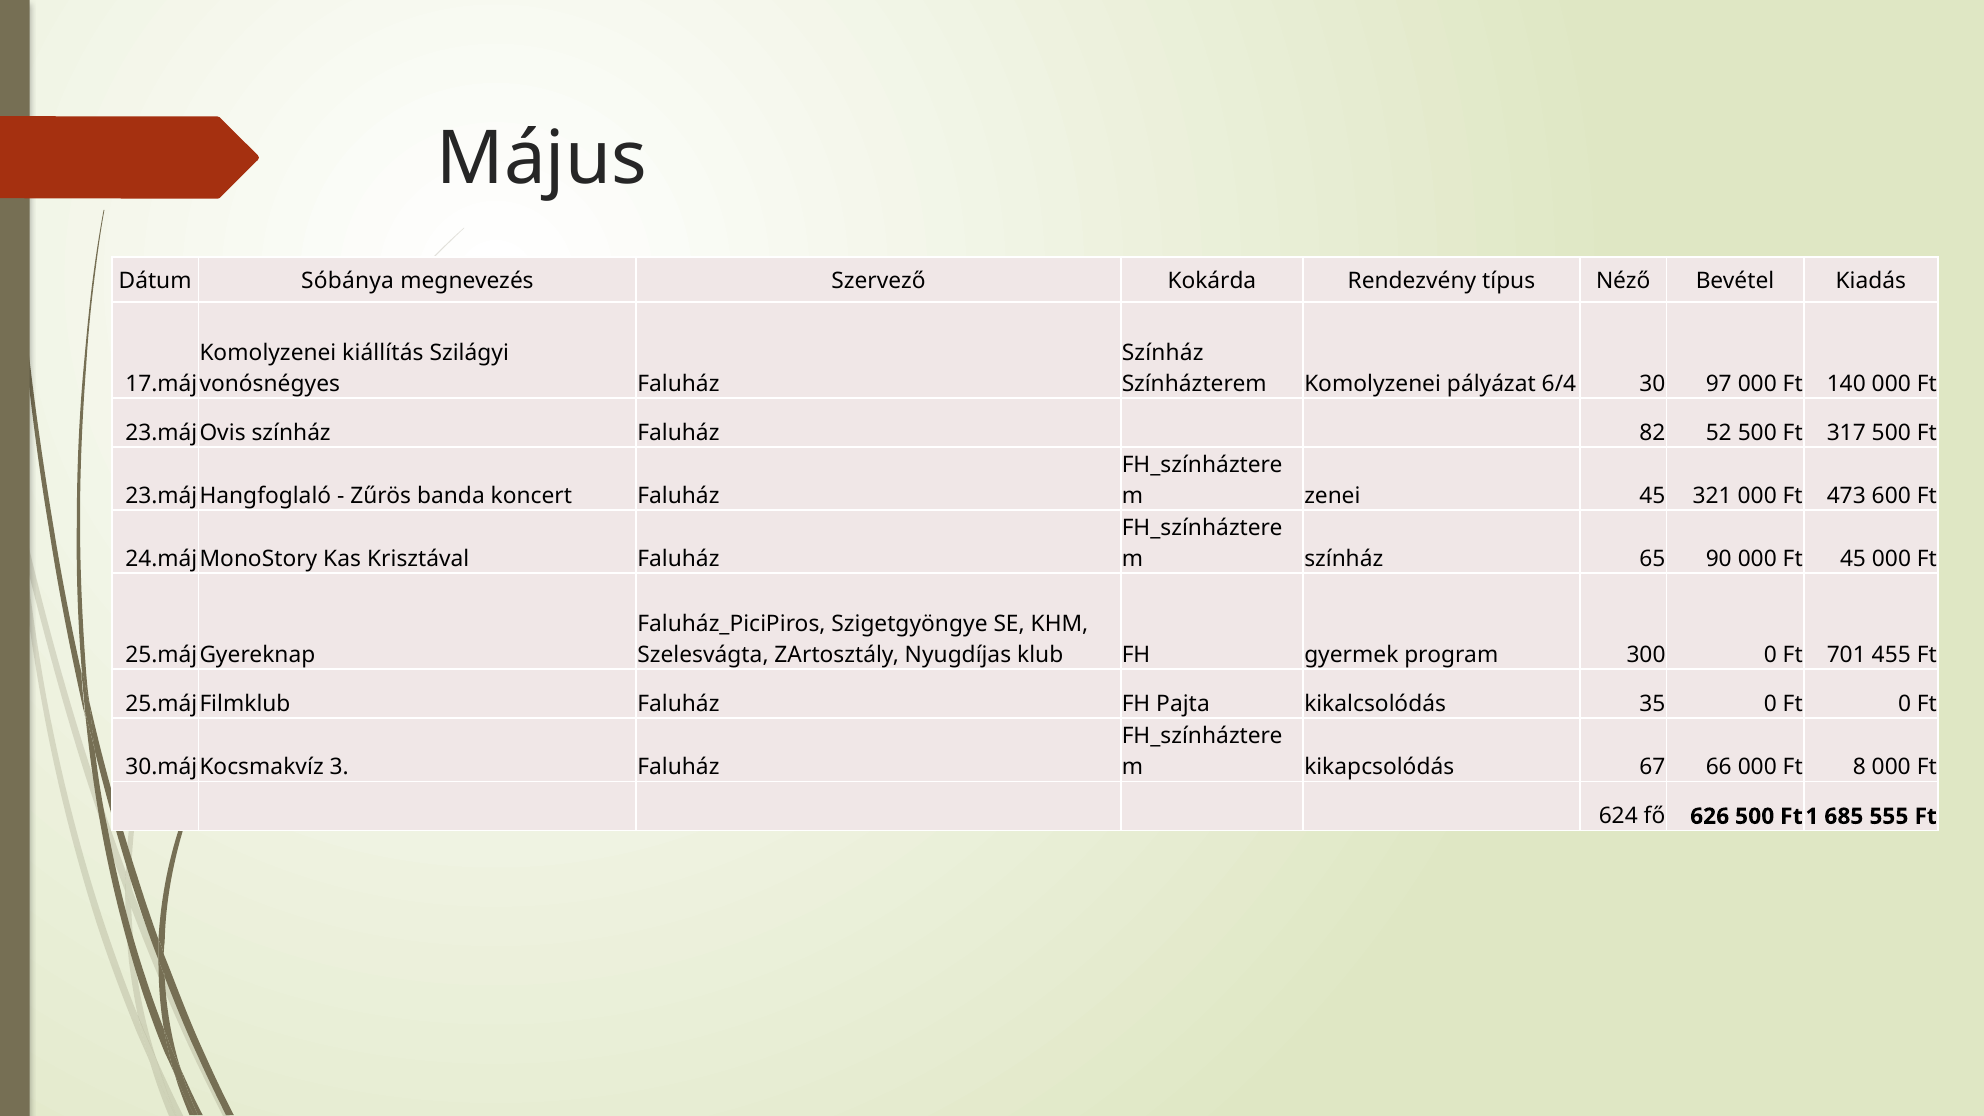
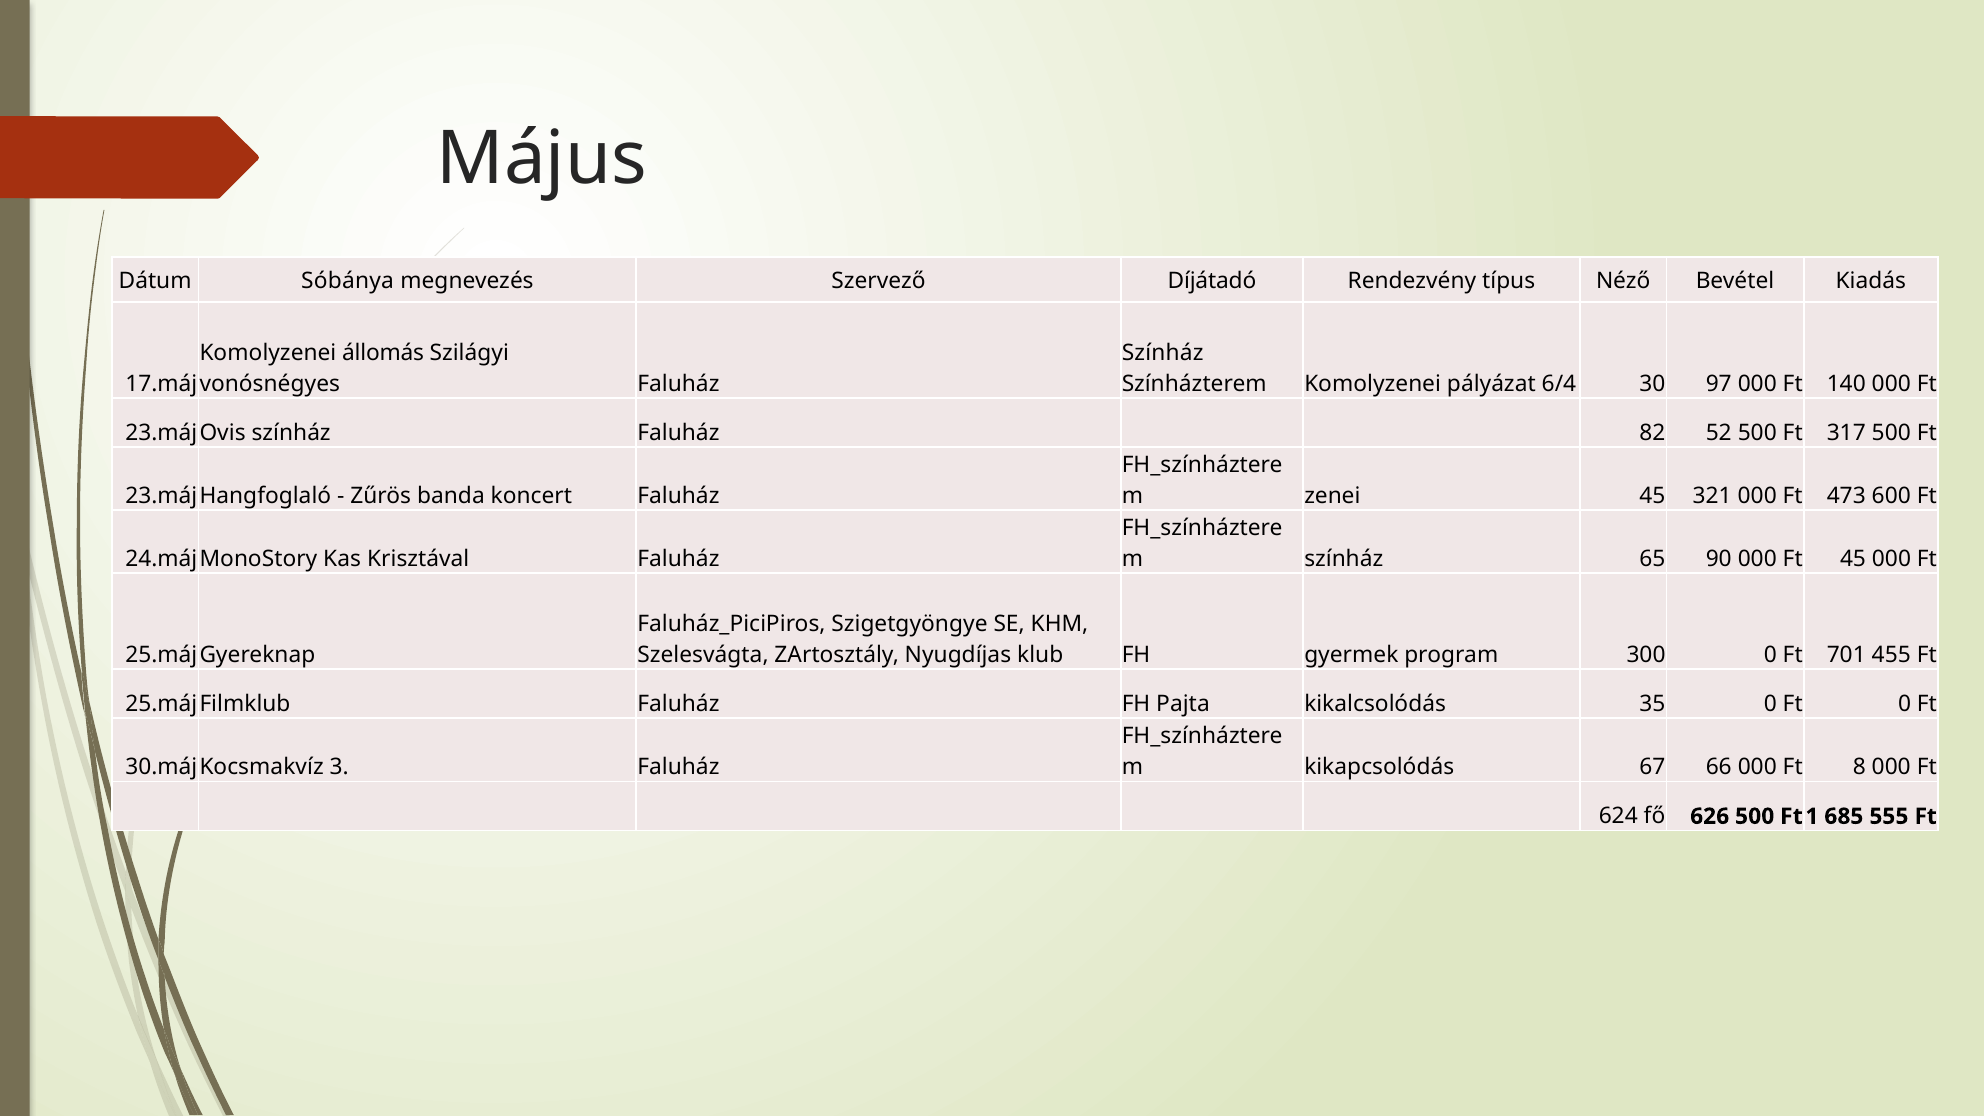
Kokárda: Kokárda -> Díjátadó (1212, 281)
kiállítás: kiállítás -> állomás (383, 353)
